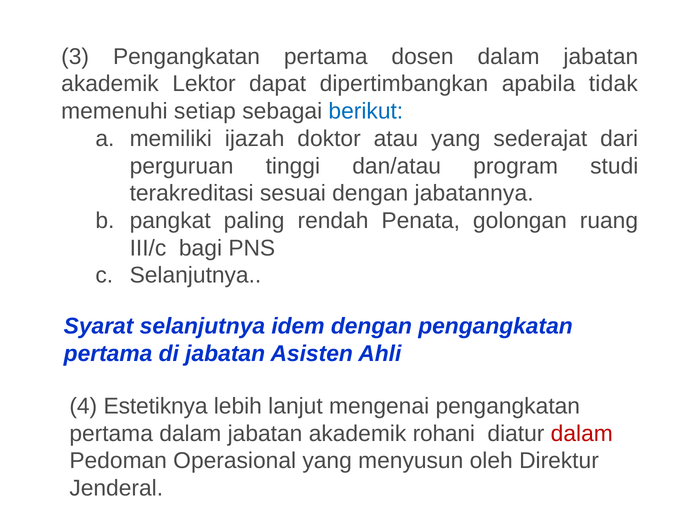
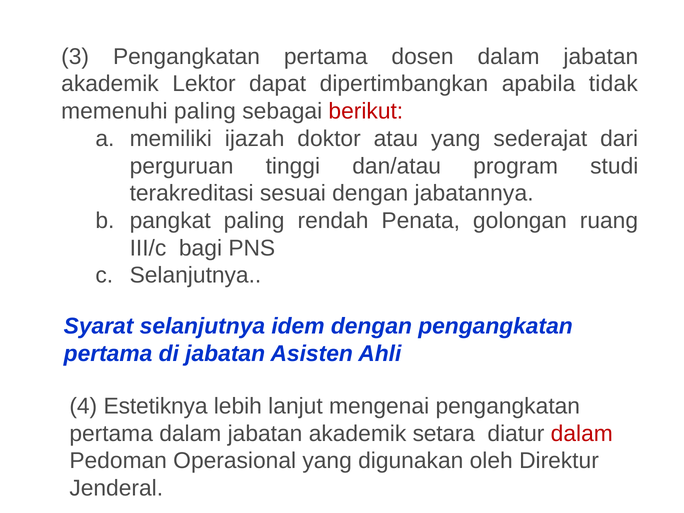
memenuhi setiap: setiap -> paling (205, 111)
berikut colour: blue -> red (366, 111)
rohani: rohani -> setara (444, 434)
menyusun: menyusun -> digunakan (411, 461)
